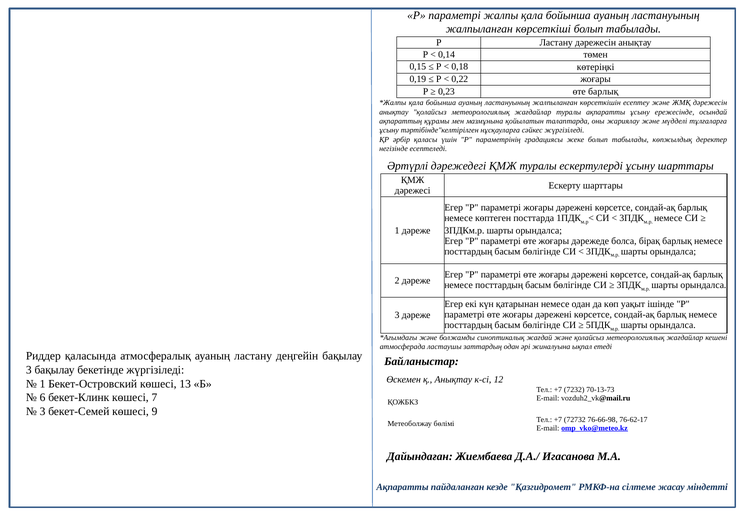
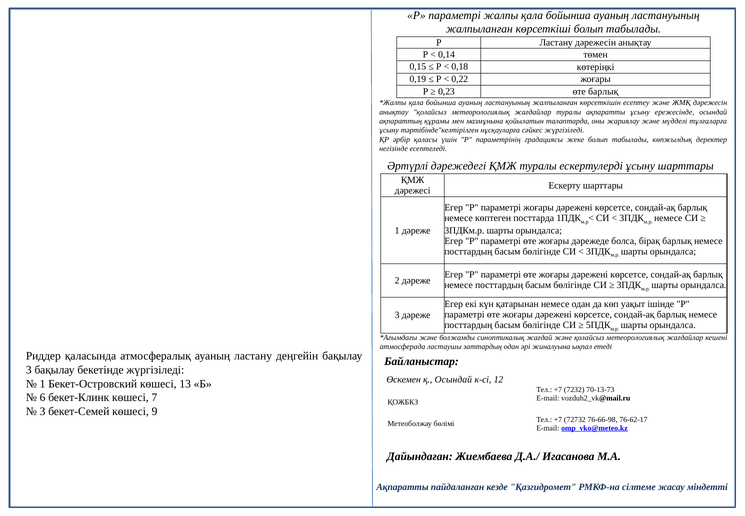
қ Анықтау: Анықтау -> Осындай (453, 380)
